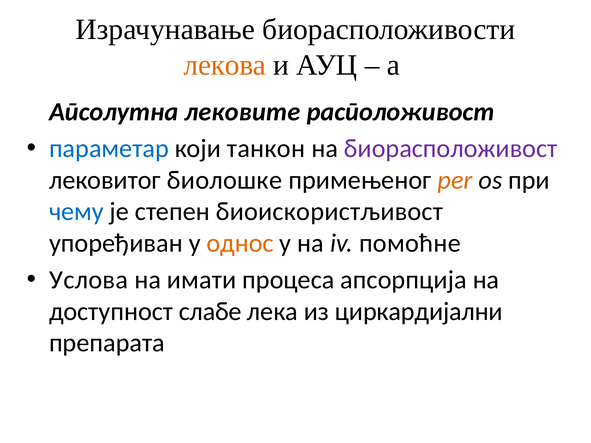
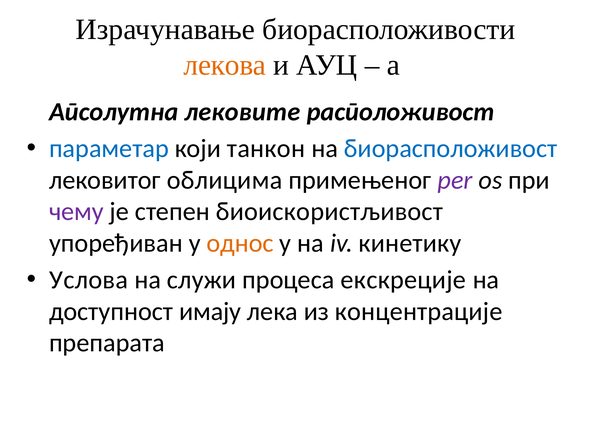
биорасположивост colour: purple -> blue (451, 149)
биолошке: биолошке -> облицима (224, 180)
per colour: orange -> purple (455, 180)
чему colour: blue -> purple (76, 212)
помоћне: помоћне -> кинетику (410, 243)
имати: имати -> служи (202, 280)
апсорпција: апсорпција -> екскреције (403, 280)
слабе: слабе -> имају (210, 312)
циркардијални: циркардијални -> концентрације (419, 312)
